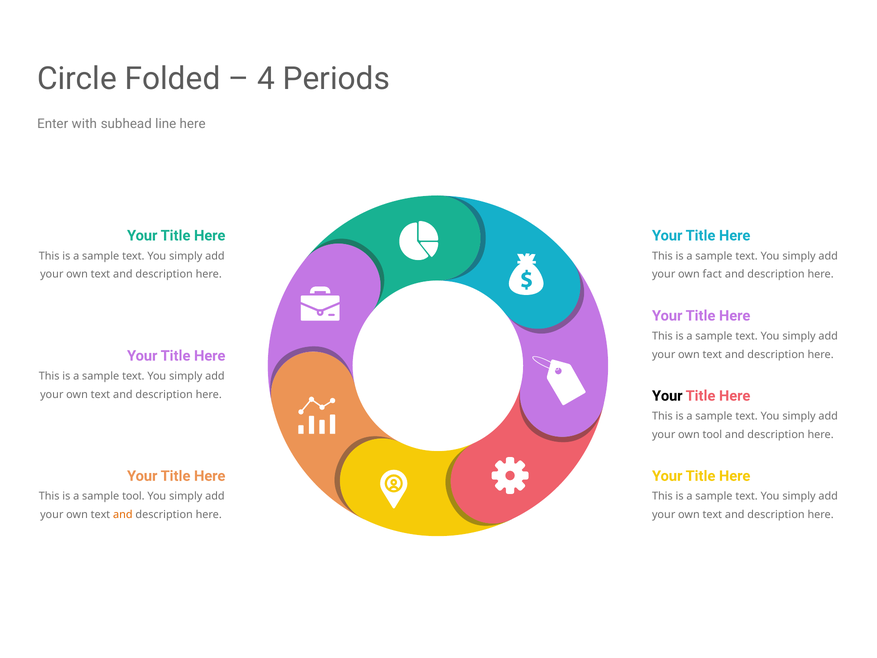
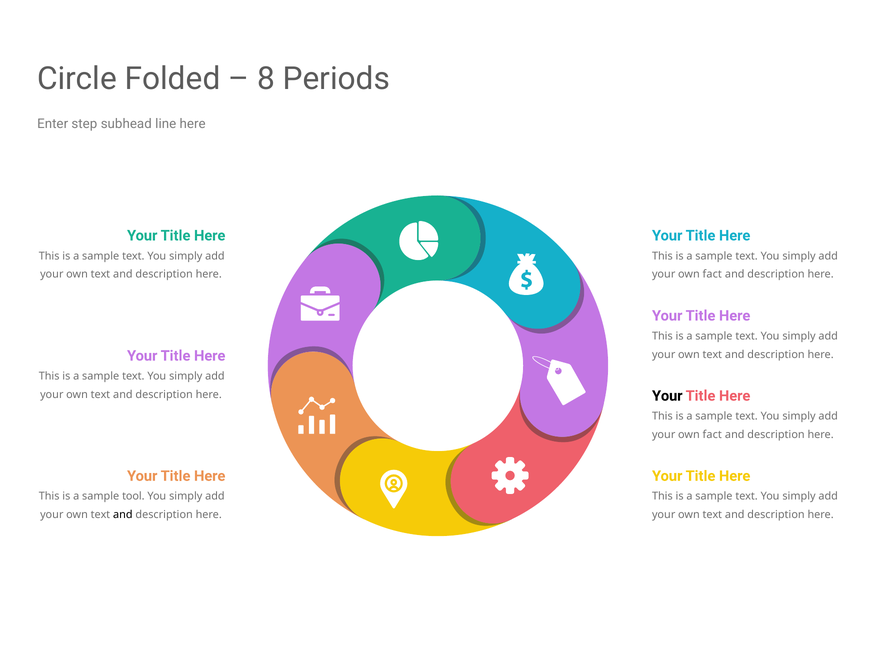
4: 4 -> 8 (266, 79)
with: with -> step (84, 124)
tool: tool -> fact (712, 435)
and colour: orange -> black (123, 515)
